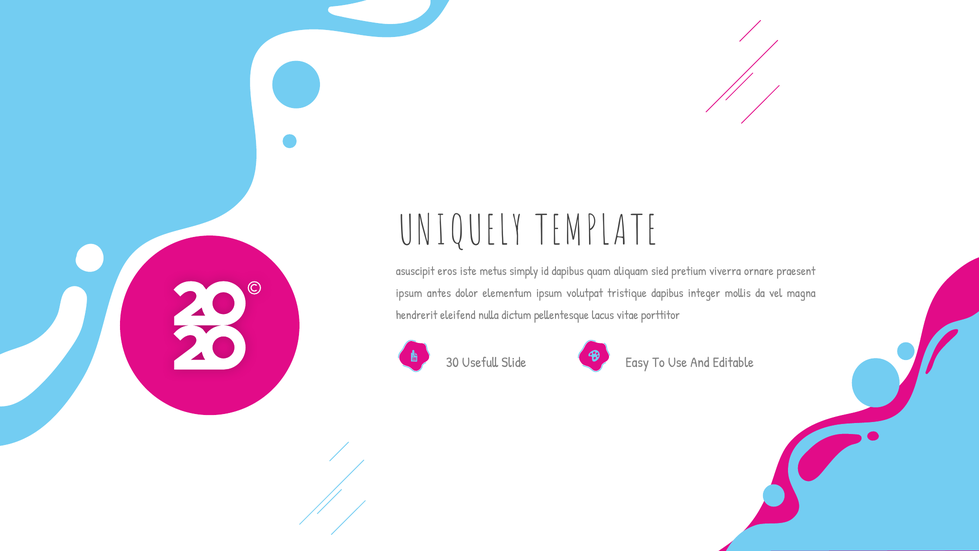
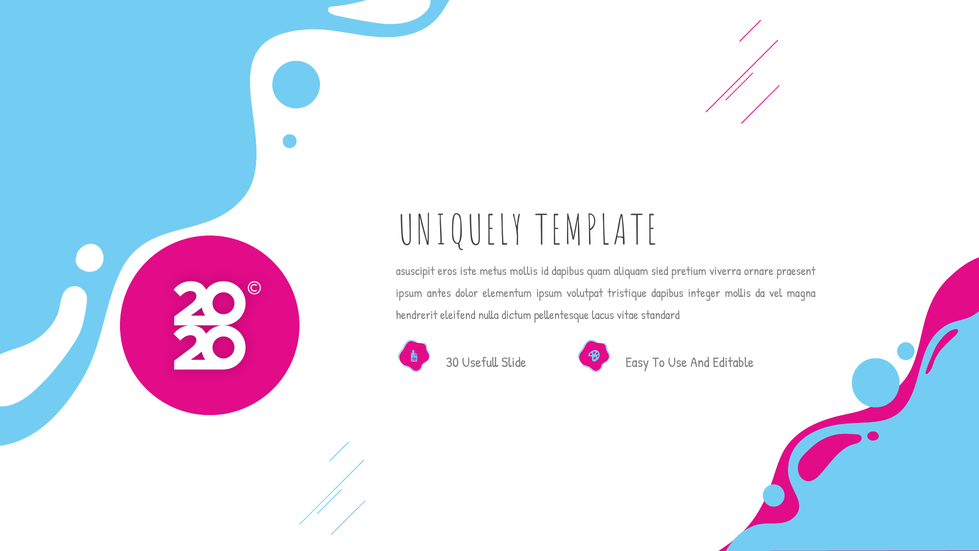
metus simply: simply -> mollis (524, 271)
porttitor: porttitor -> standard (660, 315)
